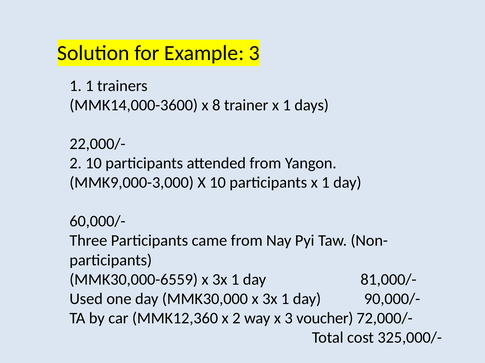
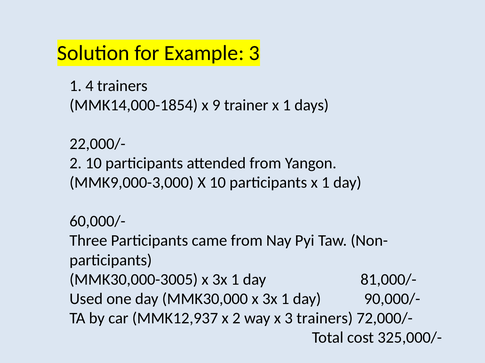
1 1: 1 -> 4 (89, 86)
MMK14,000-3600: MMK14,000-3600 -> MMK14,000-1854 (134, 105)
8: 8 -> 9 (216, 105)
MMK30,000-6559: MMK30,000-6559 -> MMK30,000-3005 (134, 280)
MMK12,360: MMK12,360 -> MMK12,937 (175, 319)
3 voucher: voucher -> trainers (325, 319)
